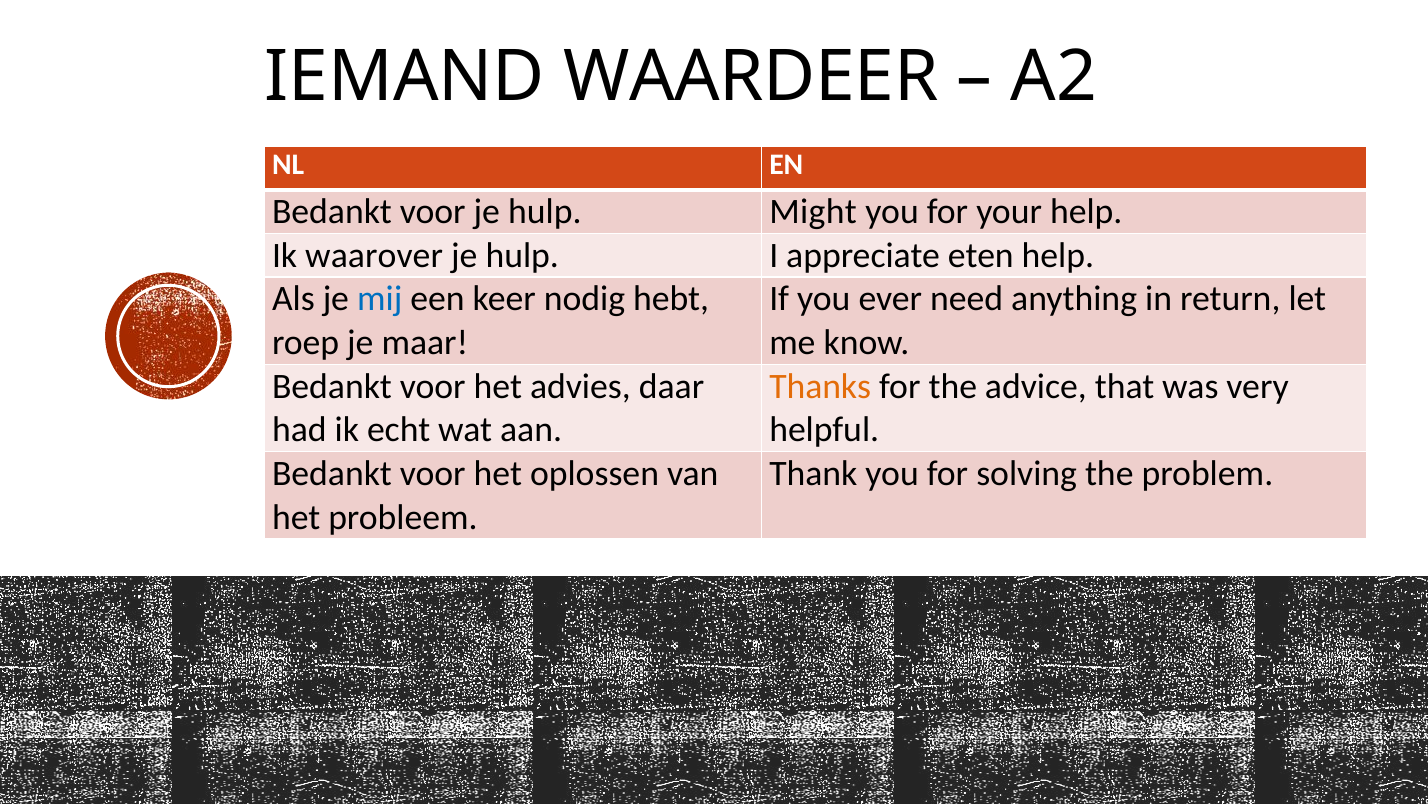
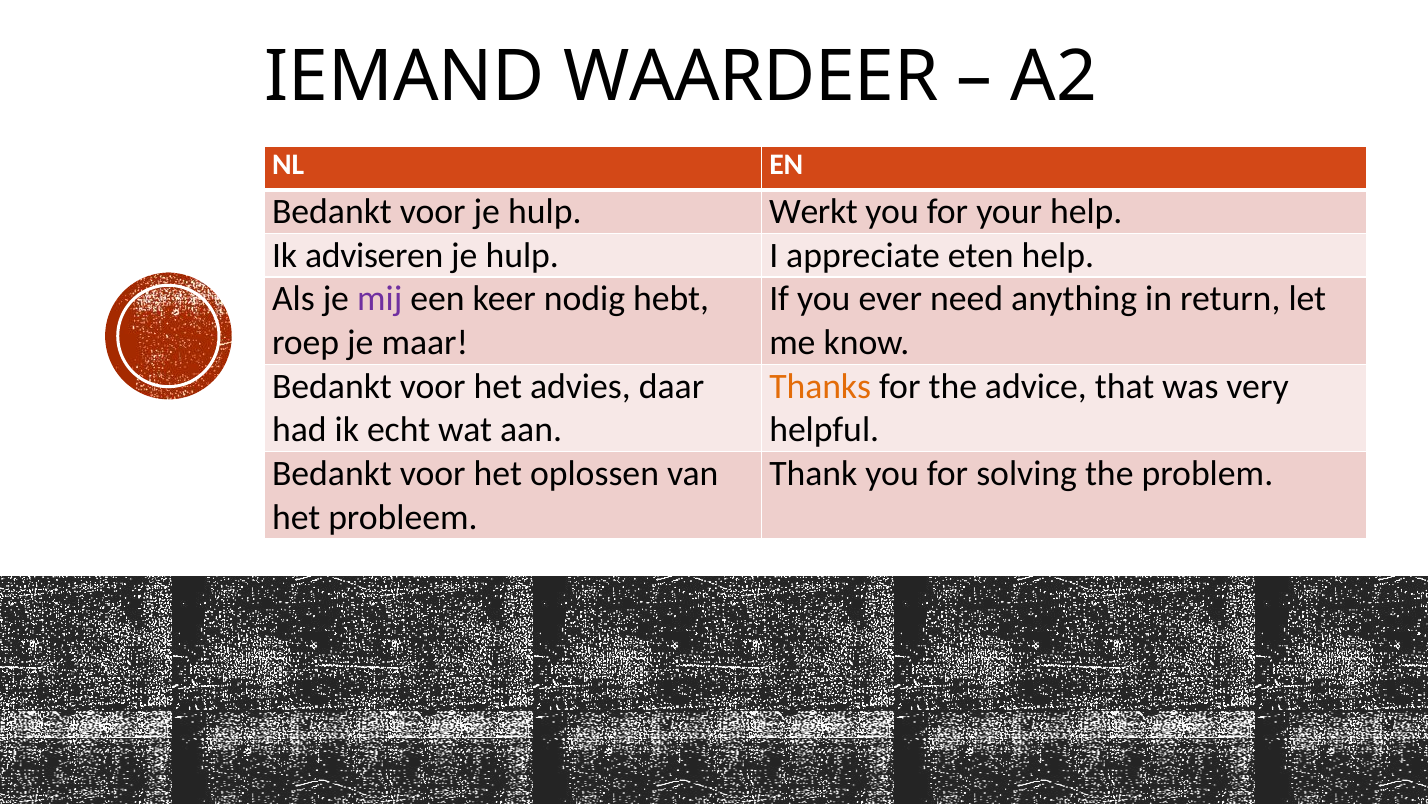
Might: Might -> Werkt (813, 212)
waarover: waarover -> adviseren (374, 255)
mij colour: blue -> purple (380, 299)
